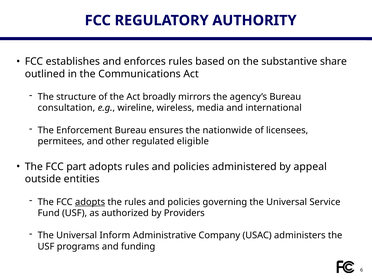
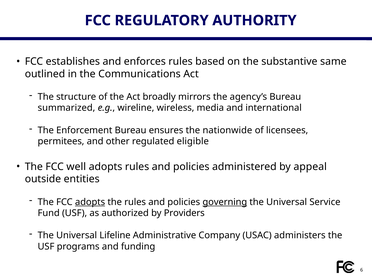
share: share -> same (333, 61)
consultation: consultation -> summarized (66, 108)
part: part -> well (76, 167)
governing underline: none -> present (225, 202)
Inform: Inform -> Lifeline (115, 235)
